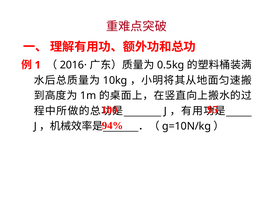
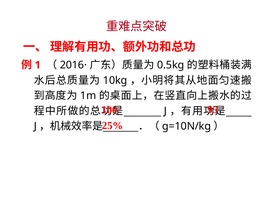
94%: 94% -> 25% (113, 126)
